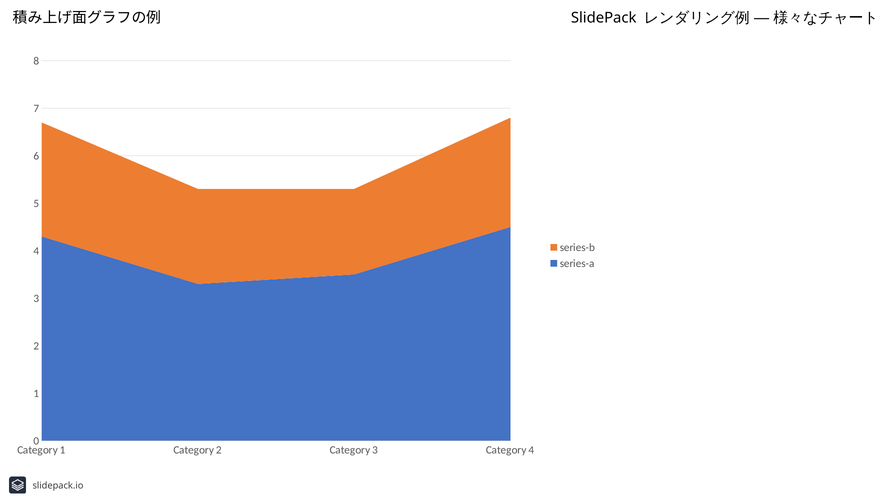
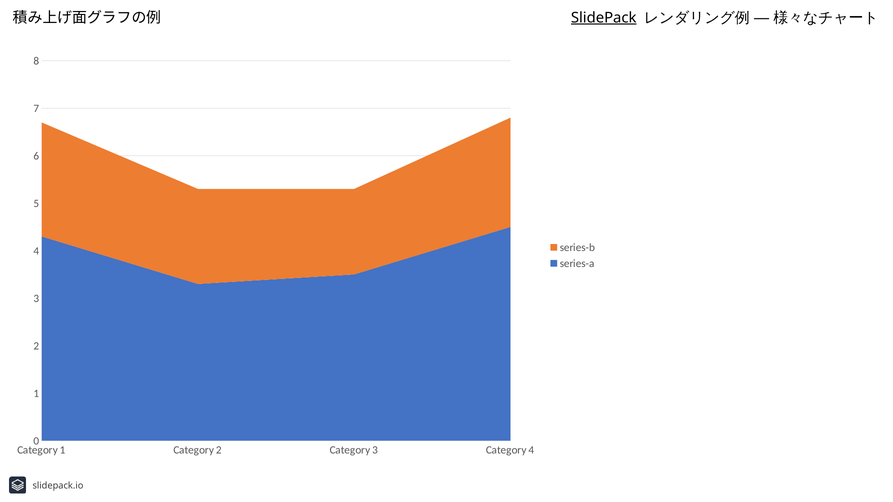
SlidePack underline: none -> present (604, 18)
